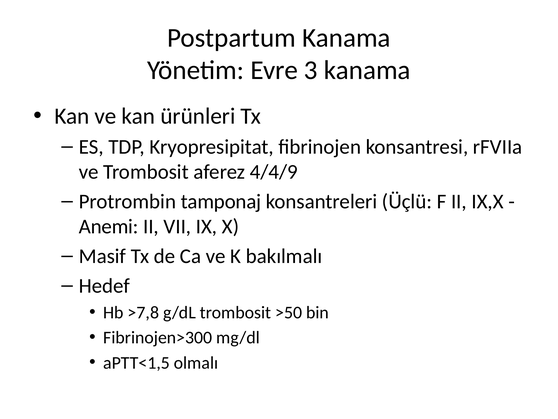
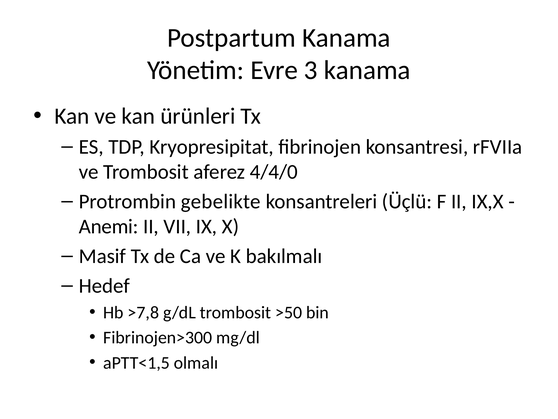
4/4/9: 4/4/9 -> 4/4/0 (274, 172)
tamponaj: tamponaj -> gebelikte (221, 201)
